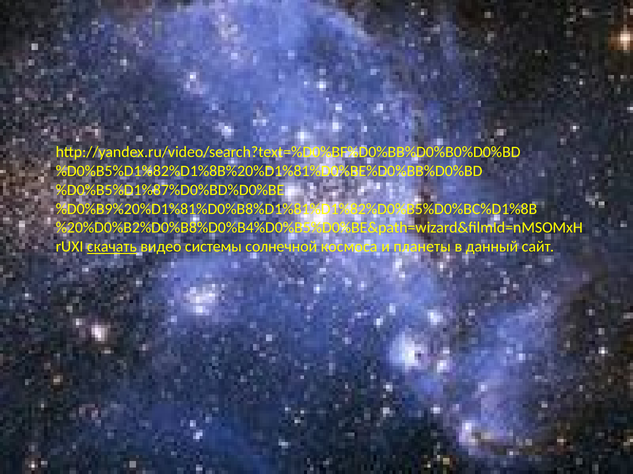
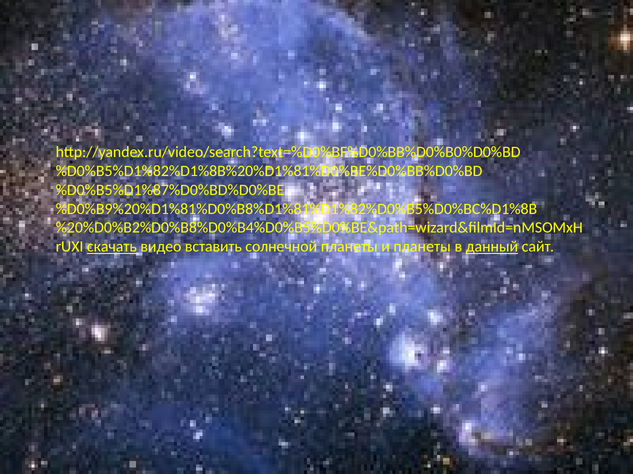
системы: системы -> вставить (213, 247)
солнечной космоса: космоса -> планеты (349, 247)
данный underline: none -> present (492, 247)
